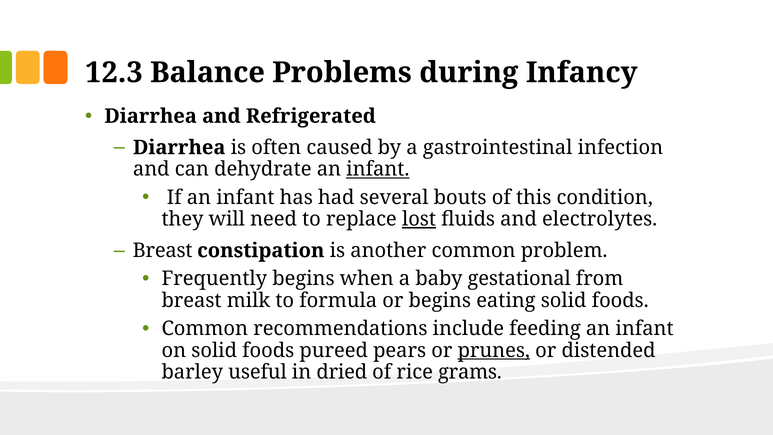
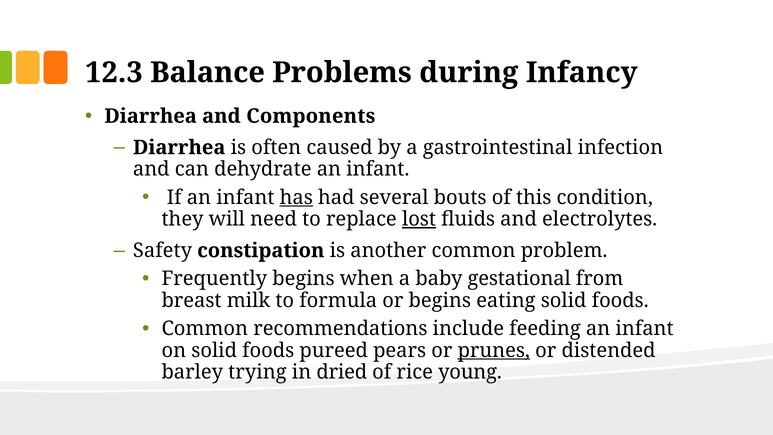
Refrigerated: Refrigerated -> Components (311, 116)
infant underline: present -> none (378, 169)
has underline: none -> present (296, 197)
Breast: Breast -> Safety (162, 251)
useful: useful -> trying (257, 372)
grams: grams -> young (470, 372)
